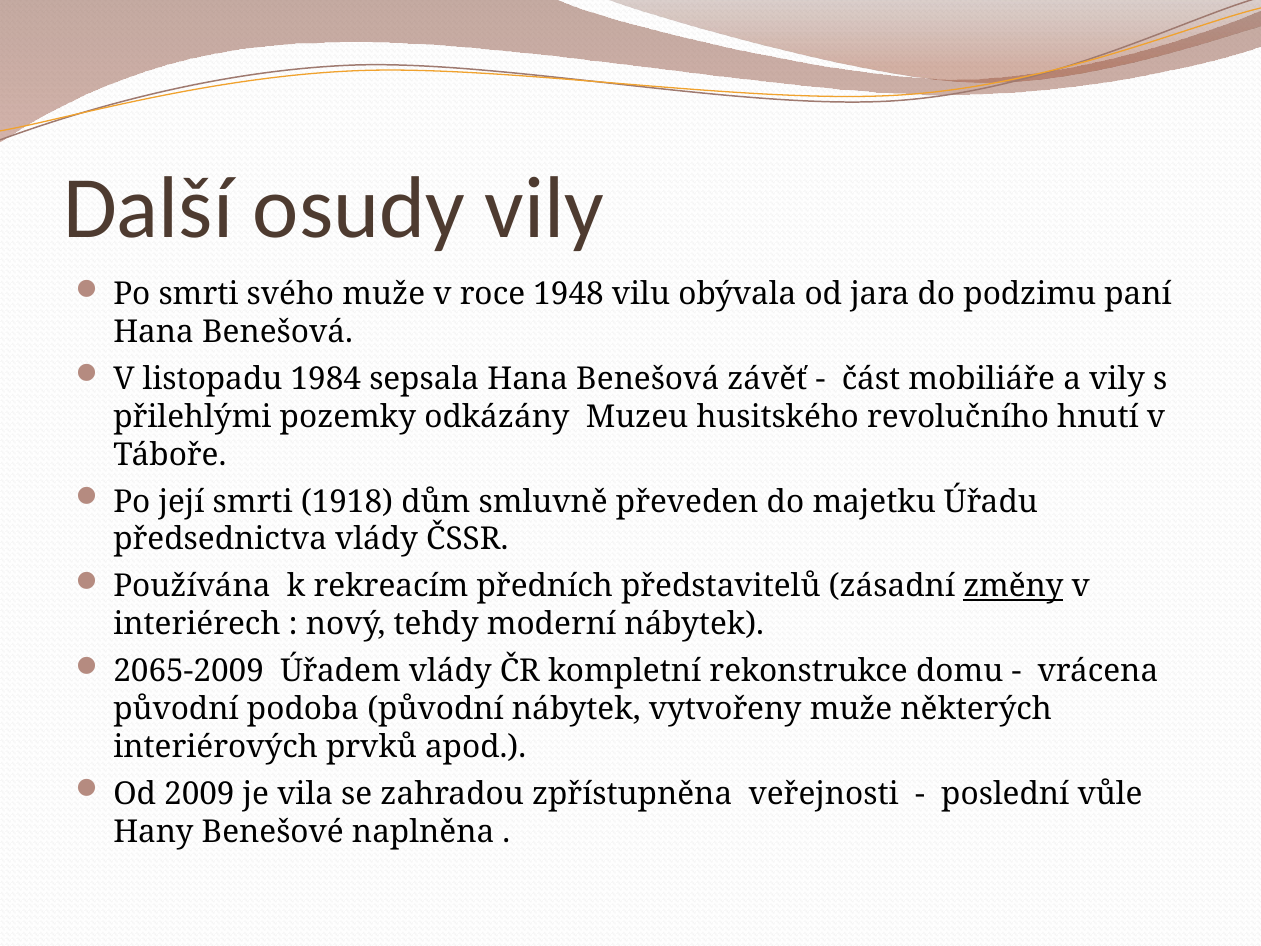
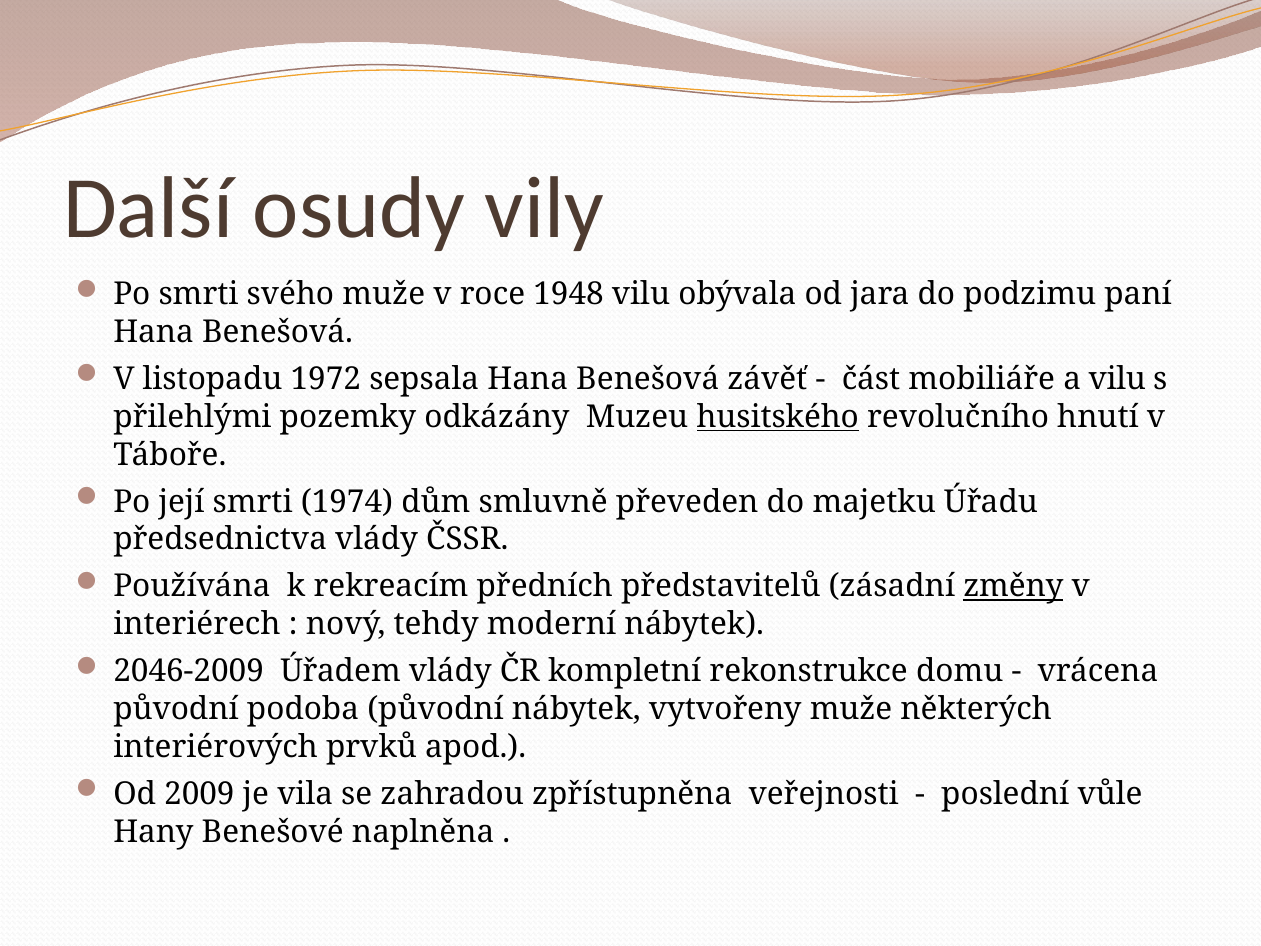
1984: 1984 -> 1972 (326, 379)
a vily: vily -> vilu (1117, 379)
husitského underline: none -> present (778, 417)
1918: 1918 -> 1974 (347, 502)
2065-2009: 2065-2009 -> 2046-2009 (189, 671)
